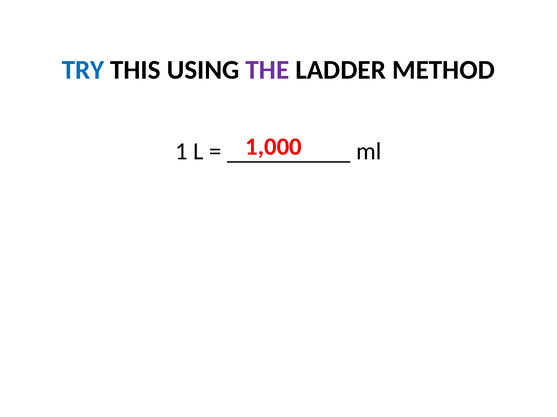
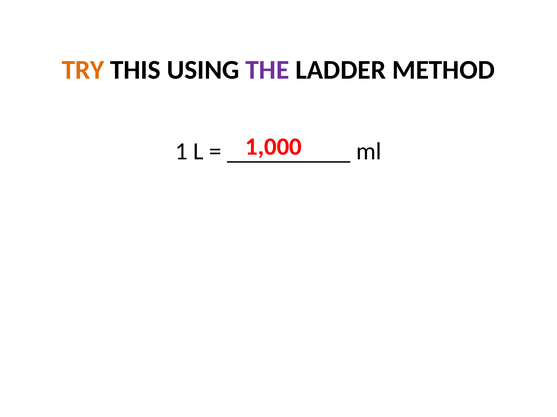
TRY colour: blue -> orange (83, 70)
